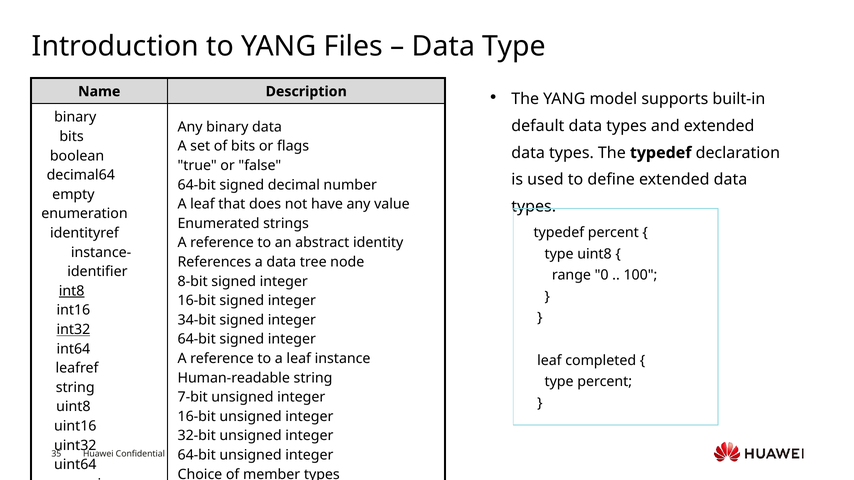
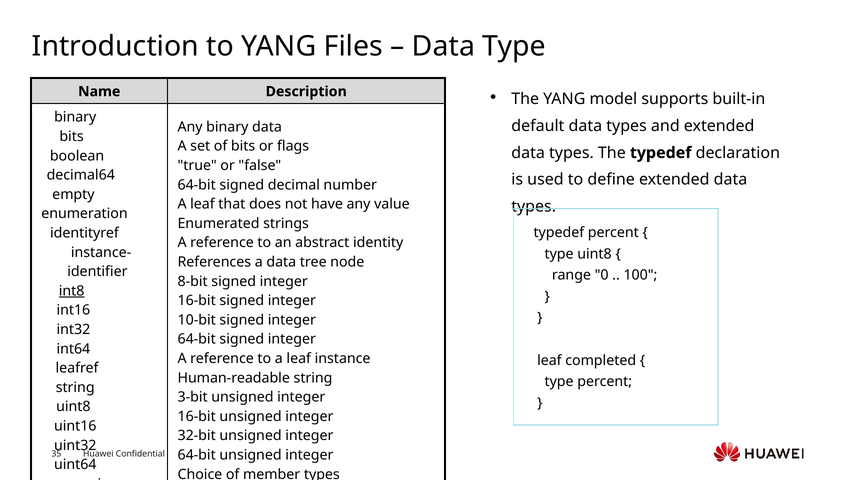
34-bit: 34-bit -> 10-bit (197, 320)
int32 underline: present -> none (73, 330)
7-bit: 7-bit -> 3-bit (193, 397)
